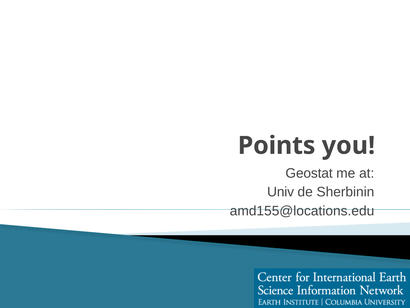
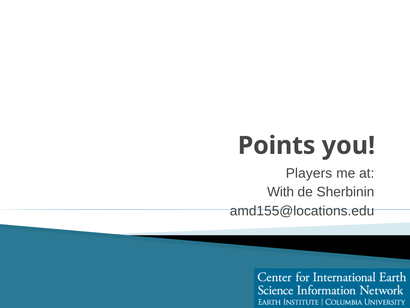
Geostat: Geostat -> Players (309, 173)
Univ: Univ -> With (281, 192)
